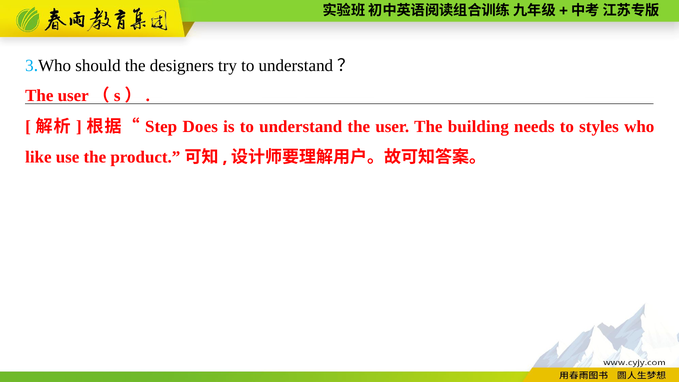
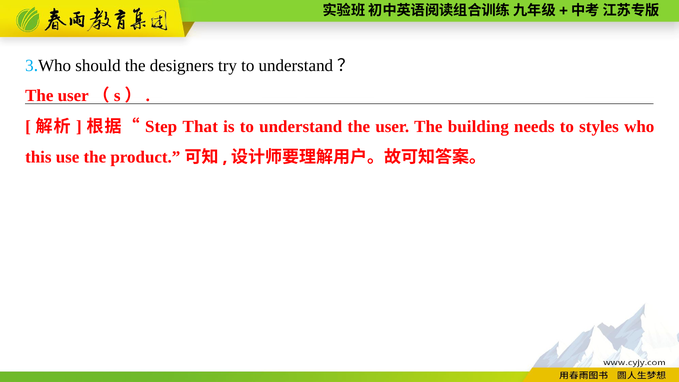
Does: Does -> That (200, 127)
like: like -> this (38, 157)
